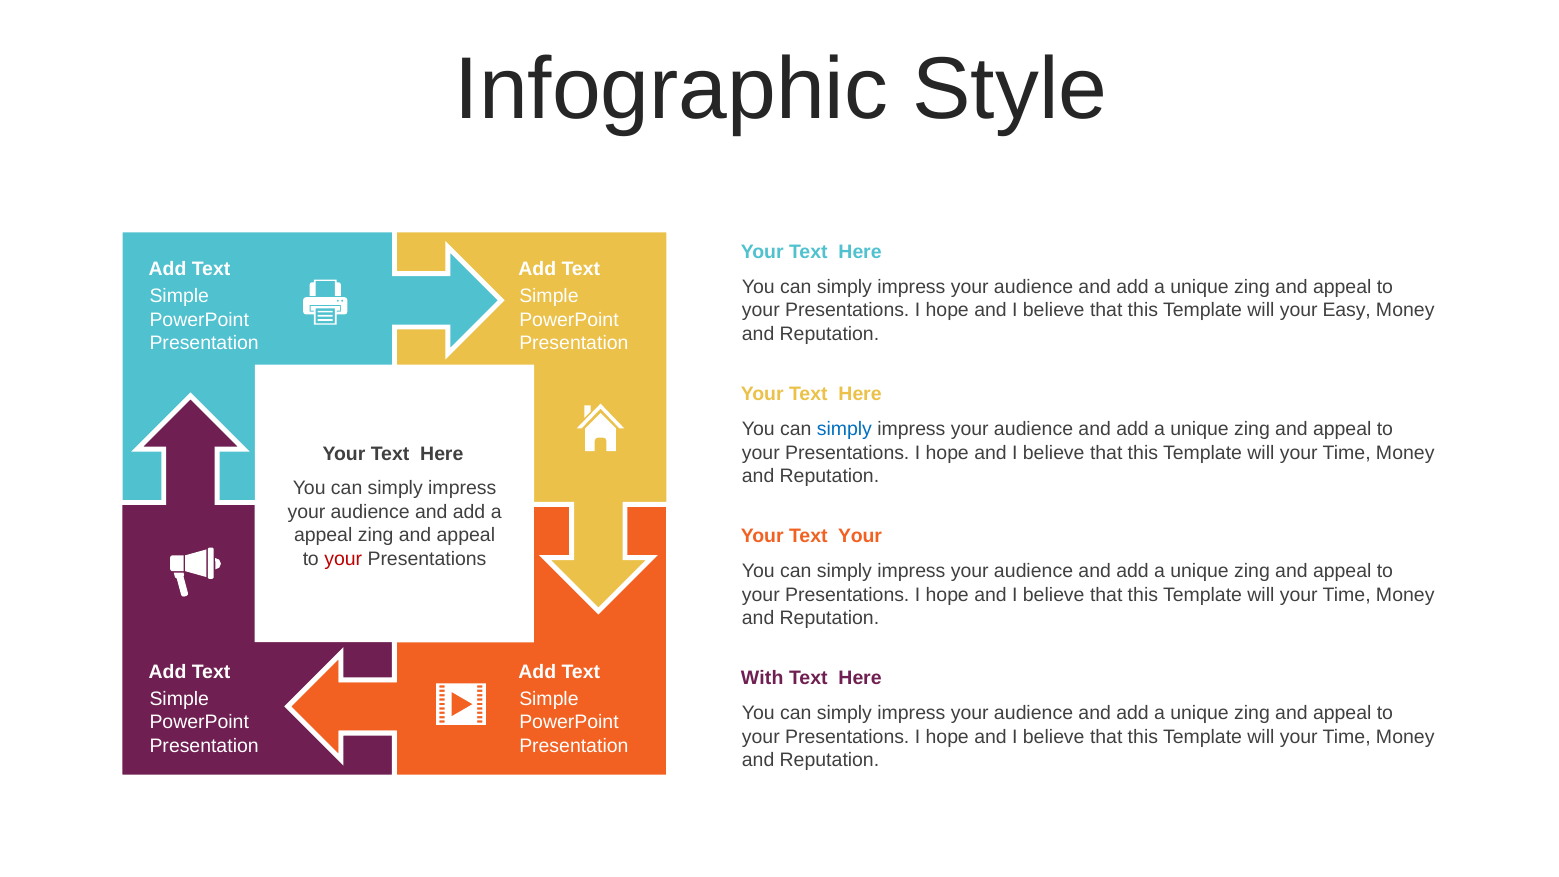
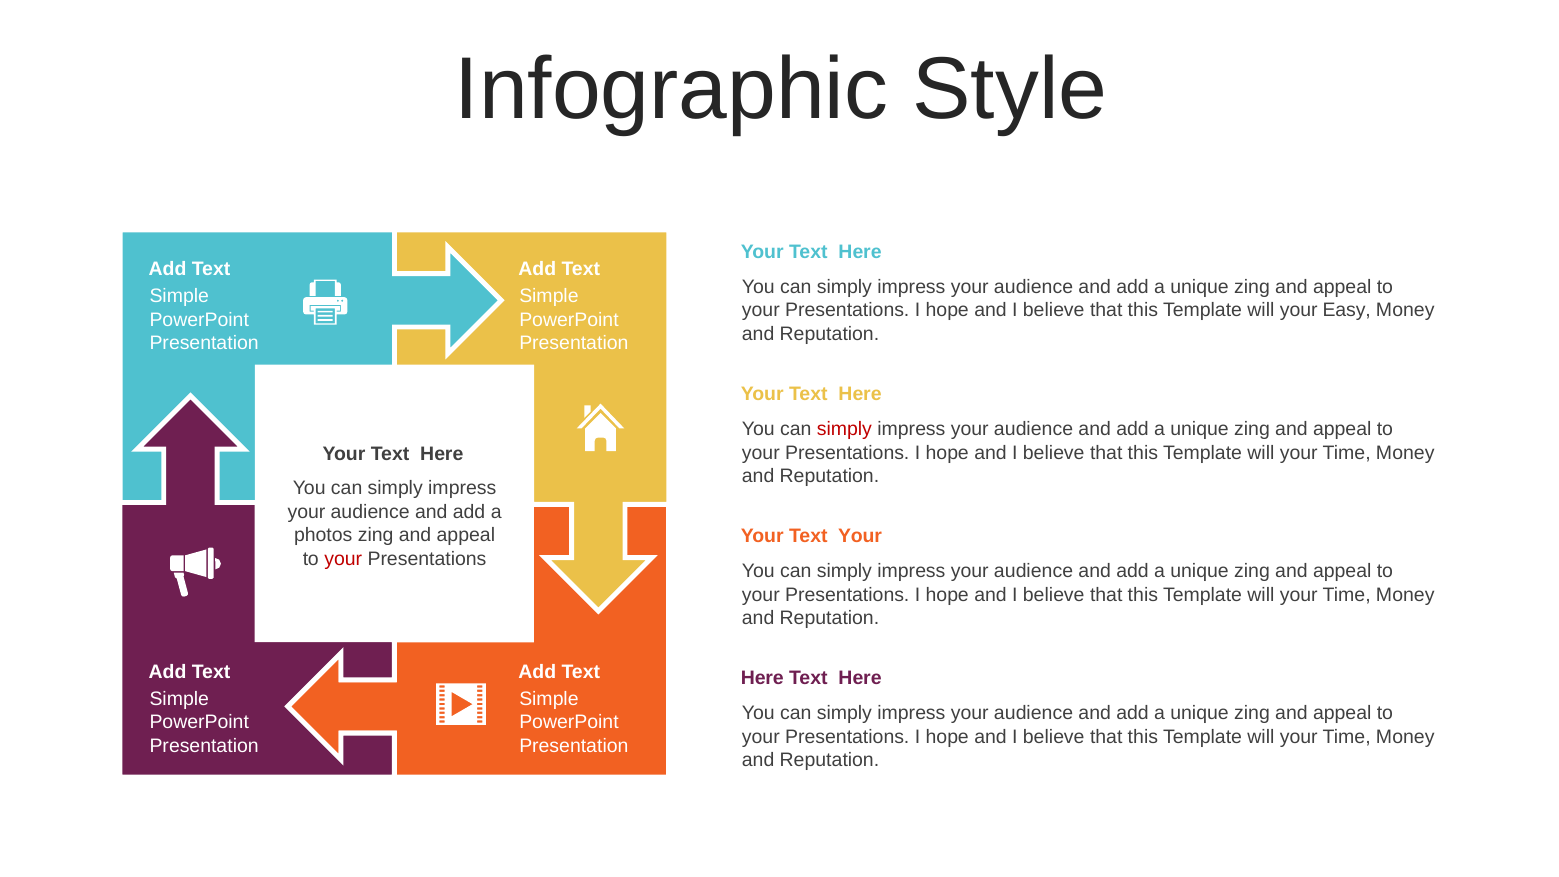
simply colour: blue -> red (844, 429)
appeal: appeal -> photos (323, 535)
With: With -> Here (762, 678)
